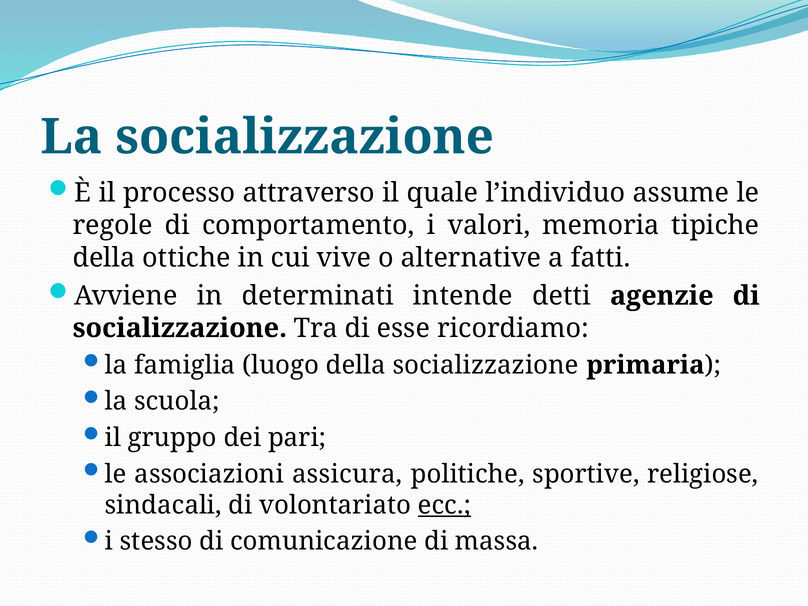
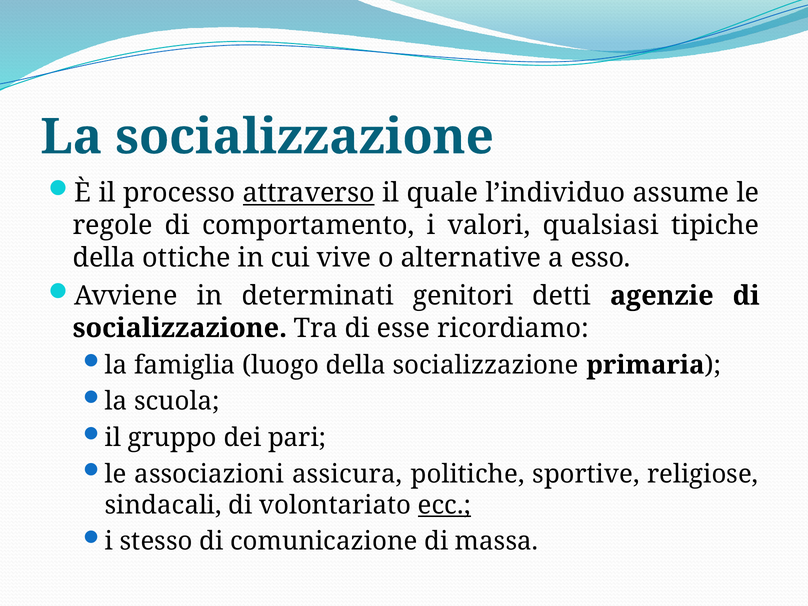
attraverso underline: none -> present (309, 193)
memoria: memoria -> qualsiasi (601, 225)
fatti: fatti -> esso (601, 258)
intende: intende -> genitori (463, 296)
